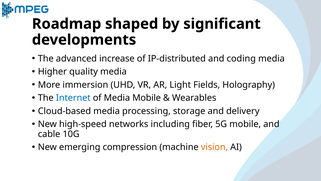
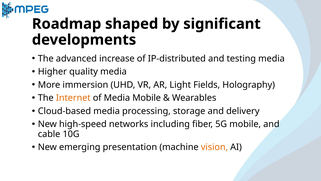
coding: coding -> testing (241, 58)
Internet colour: blue -> orange (73, 98)
compression: compression -> presentation (130, 147)
